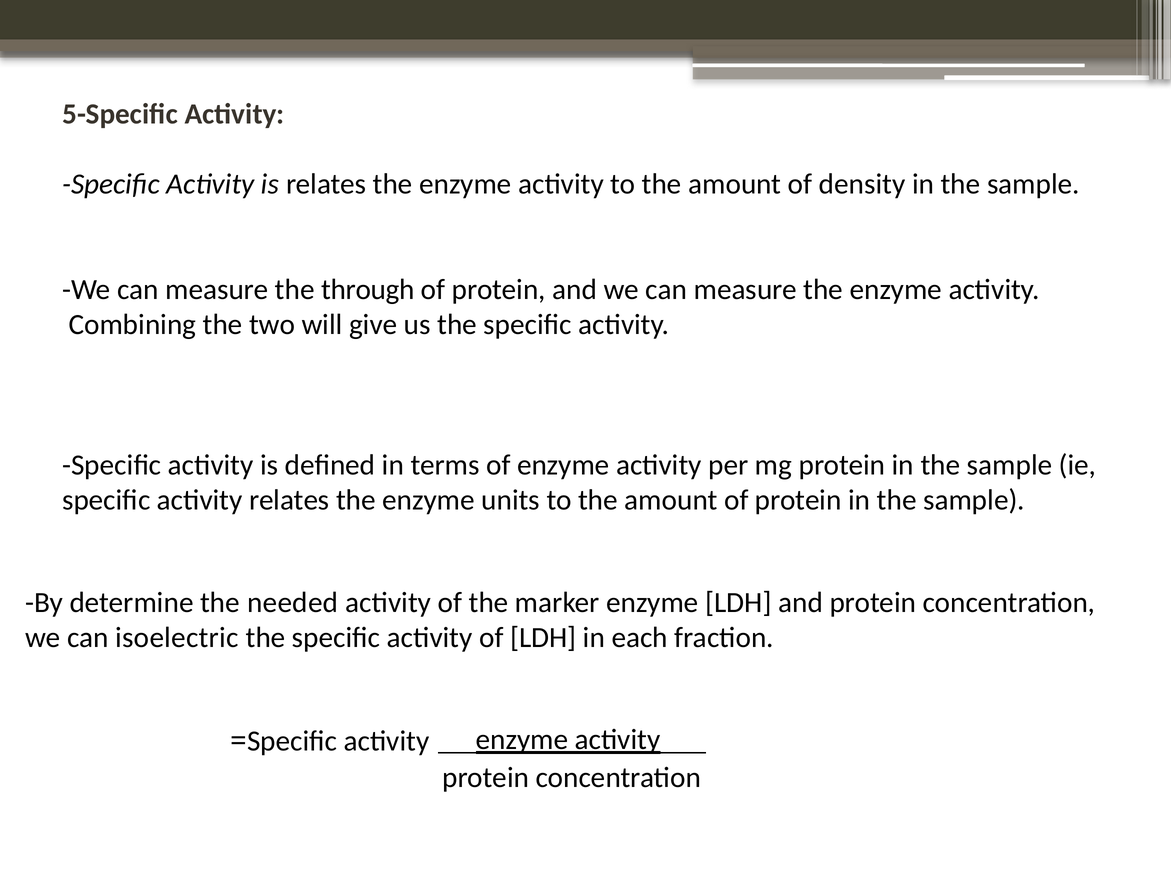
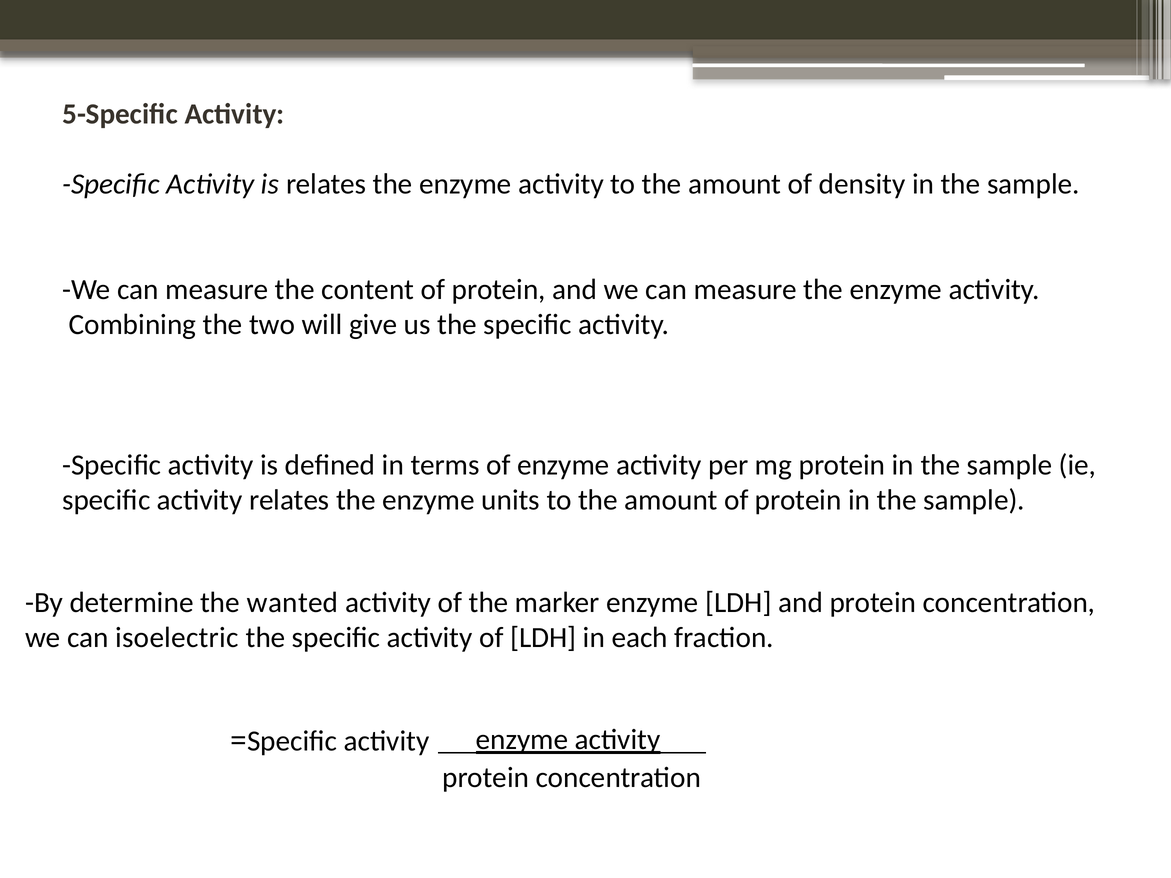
through: through -> content (368, 290)
needed: needed -> wanted (293, 603)
